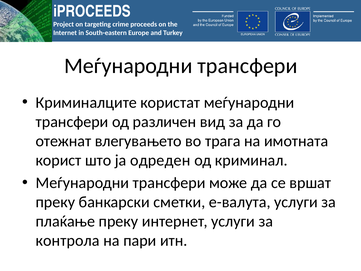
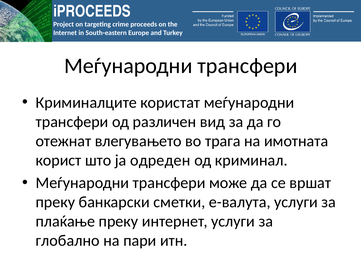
контрола: контрола -> глобално (68, 240)
